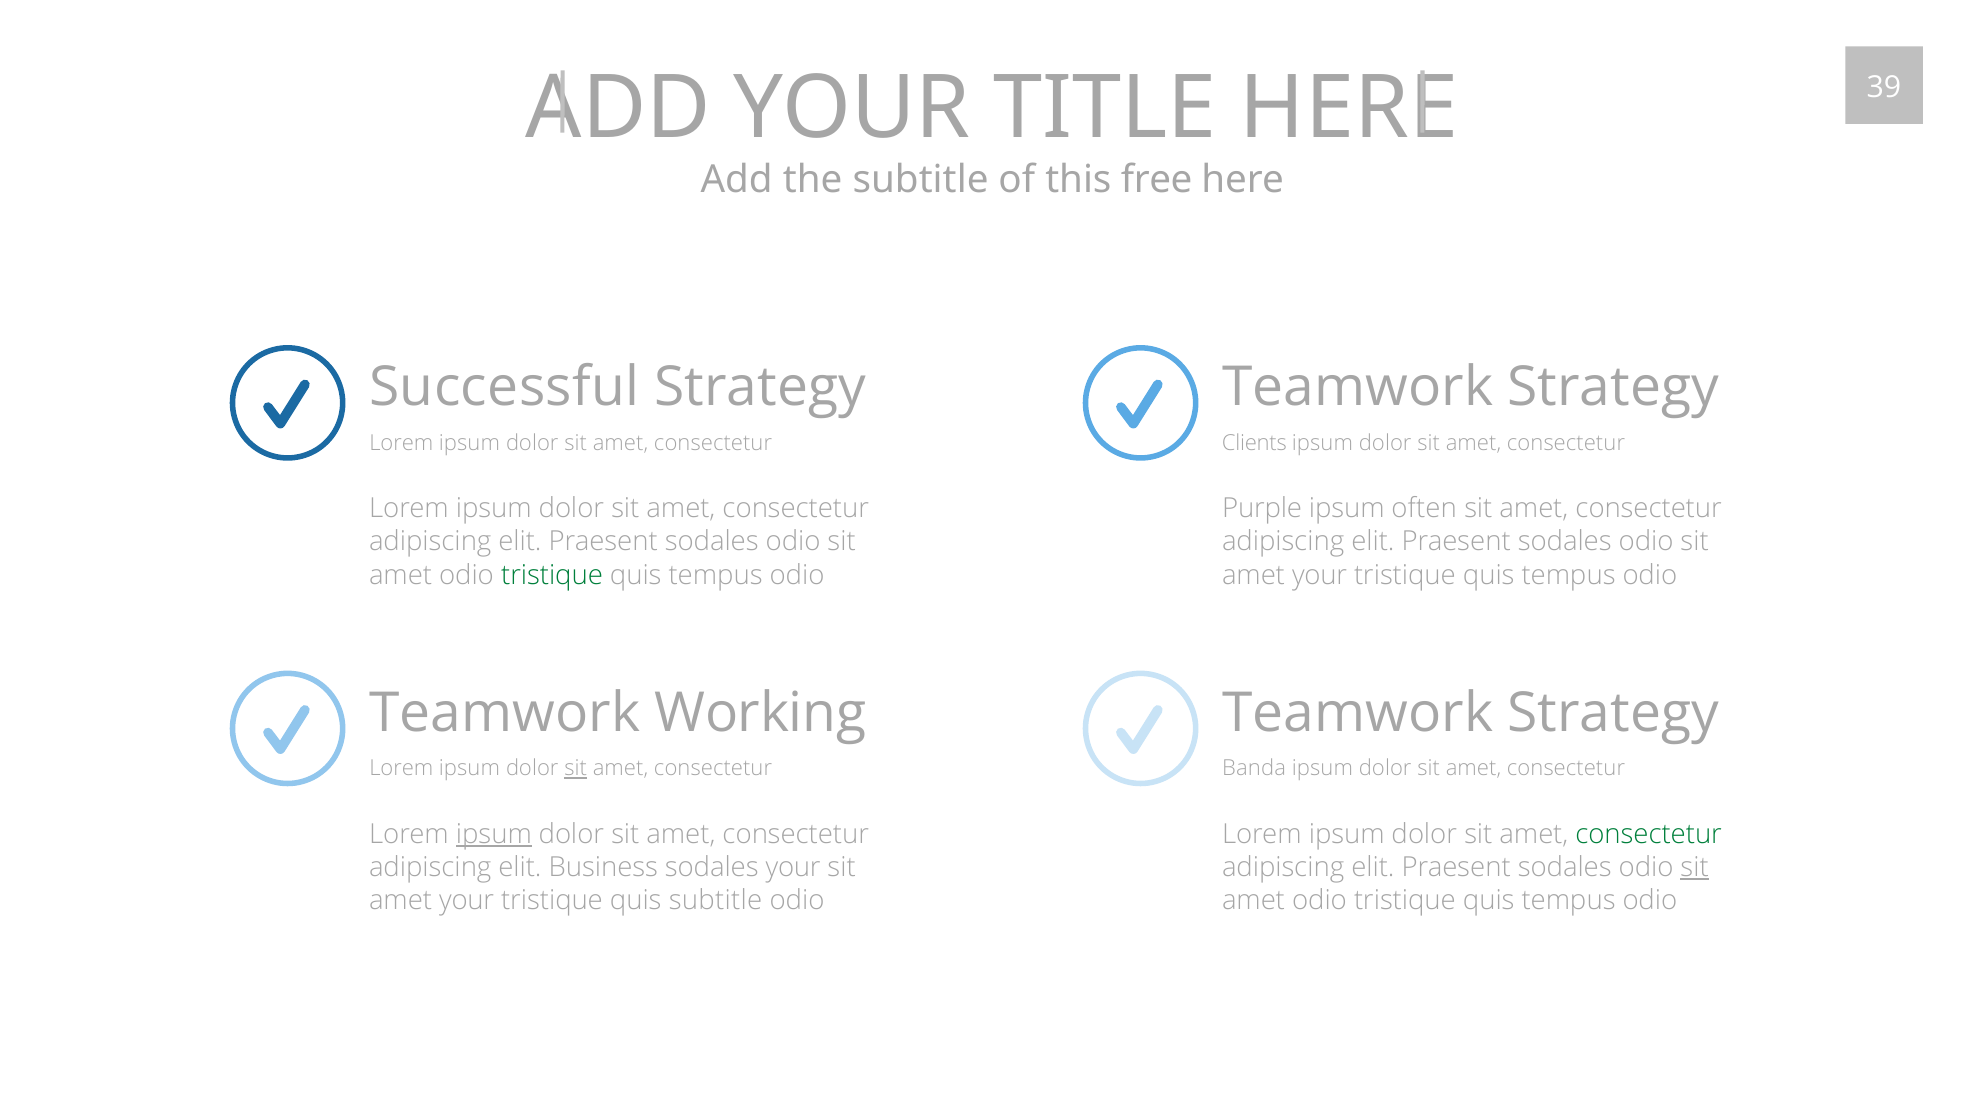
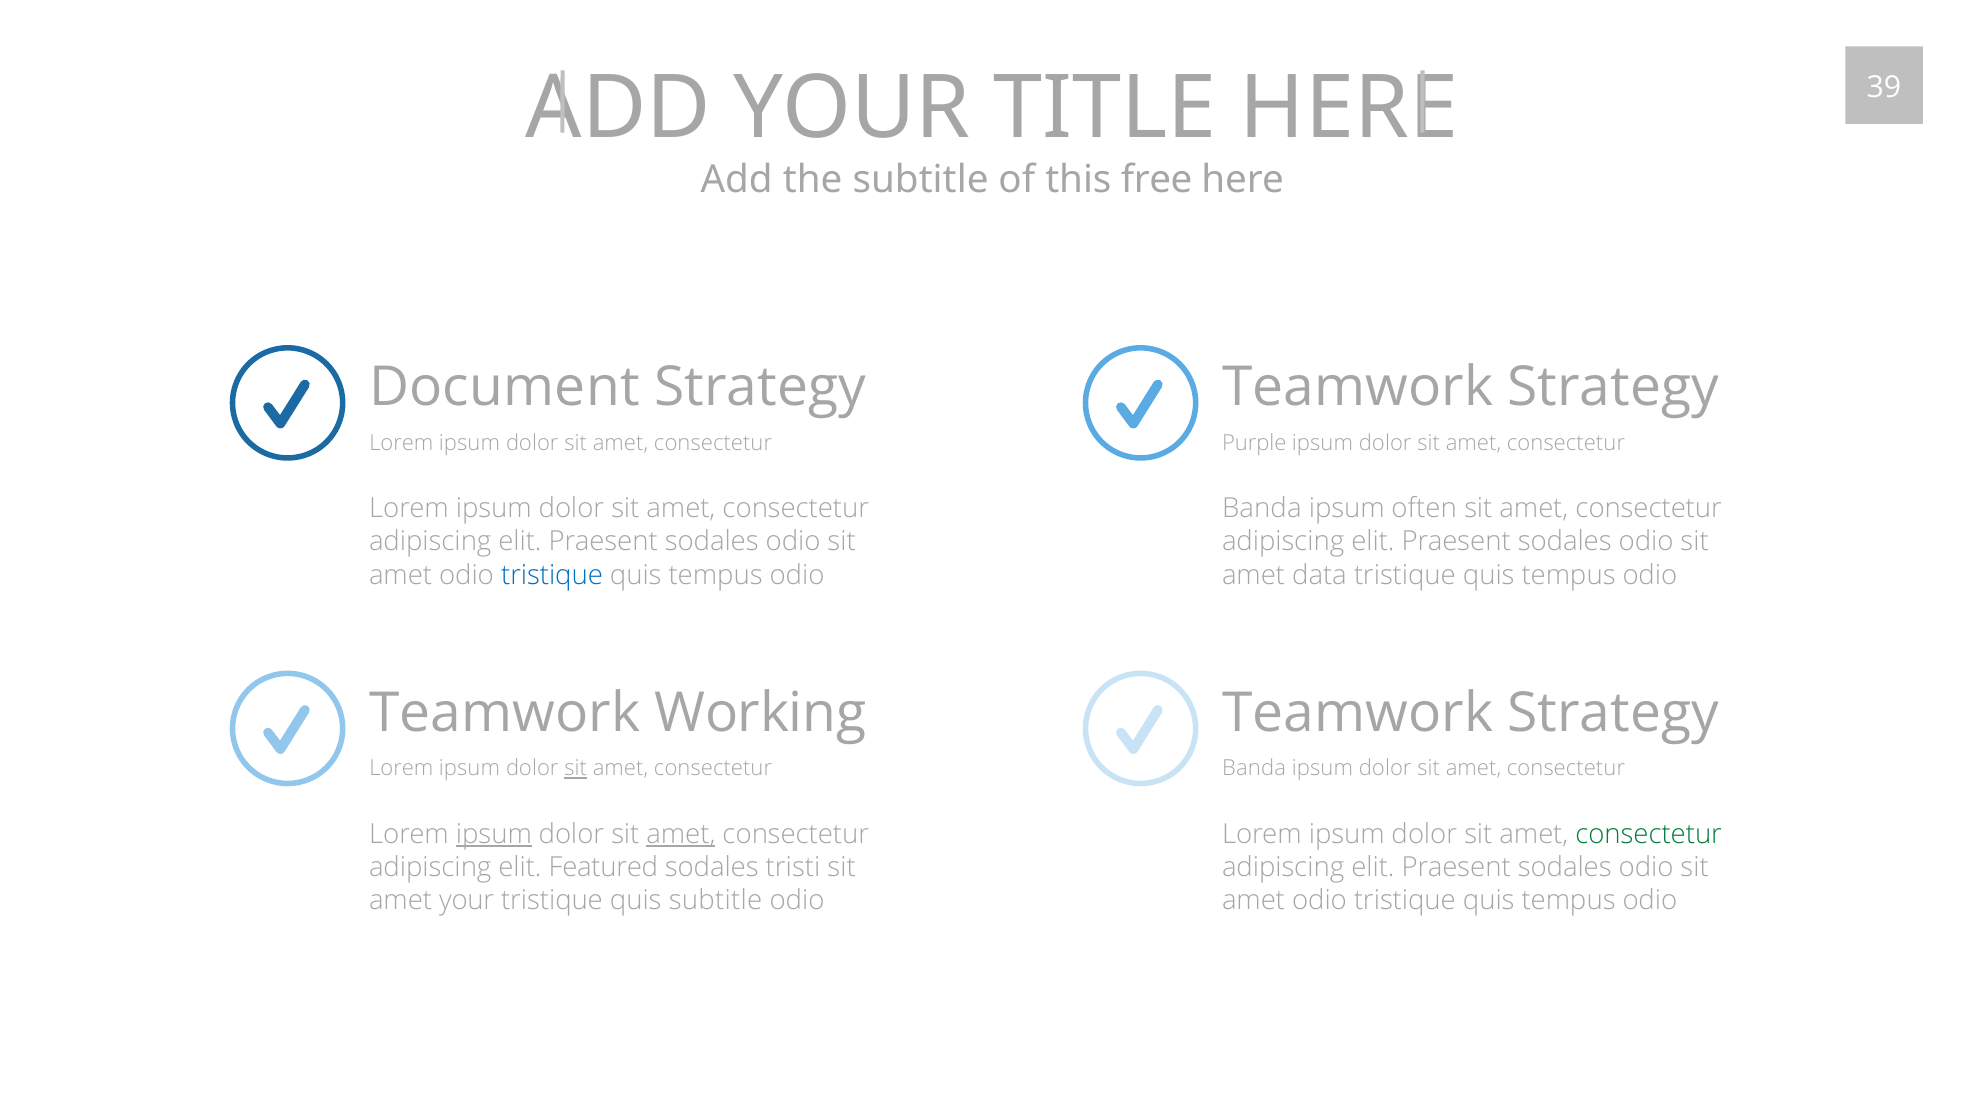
Successful: Successful -> Document (505, 388)
Clients: Clients -> Purple (1254, 443)
Purple: Purple -> Banda (1262, 509)
tristique colour: green -> blue (552, 575)
your: your -> data (1319, 575)
amet underline: none -> present (681, 835)
Business: Business -> Featured (603, 868)
sodales your: your -> tristi (793, 868)
sit underline: present -> none (1695, 868)
